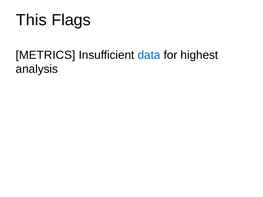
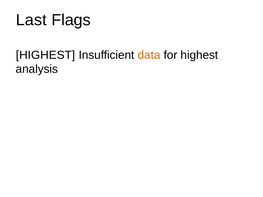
This: This -> Last (31, 20)
METRICS: METRICS -> HIGHEST (46, 55)
data colour: blue -> orange (149, 55)
